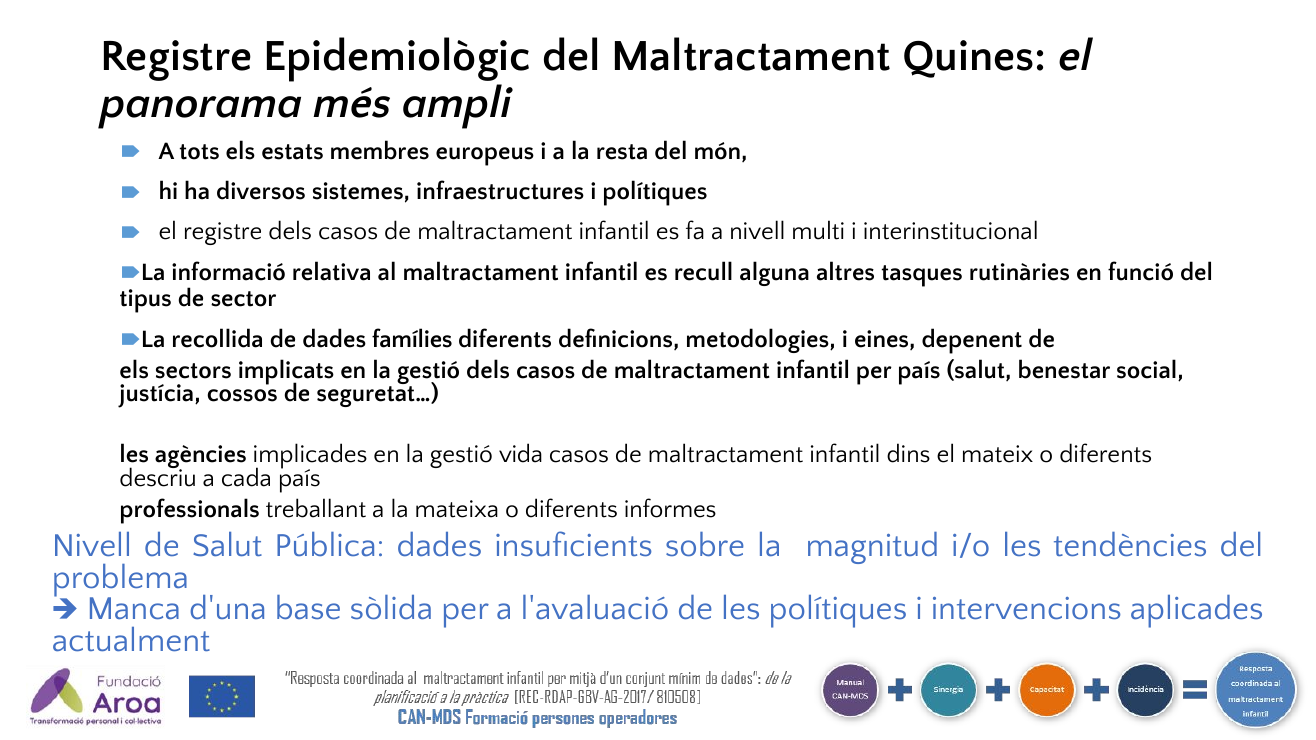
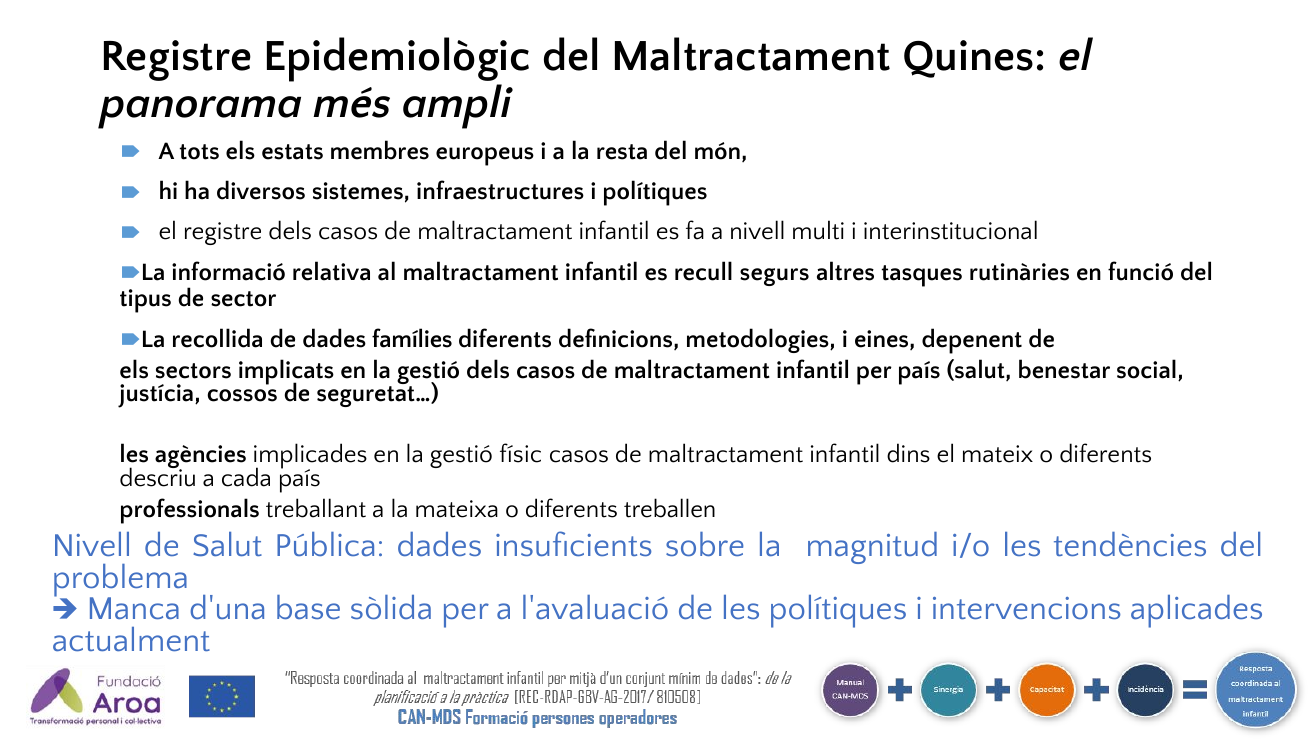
alguna: alguna -> segurs (775, 272)
vida: vida -> físic (521, 455)
informes: informes -> treballen (670, 509)
